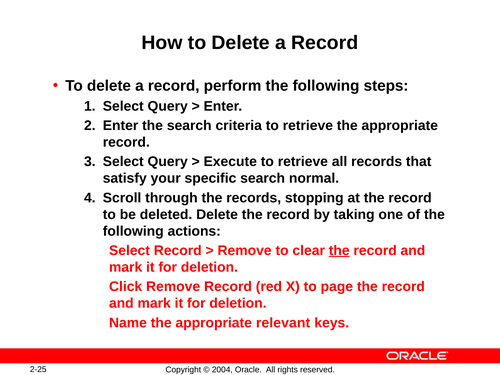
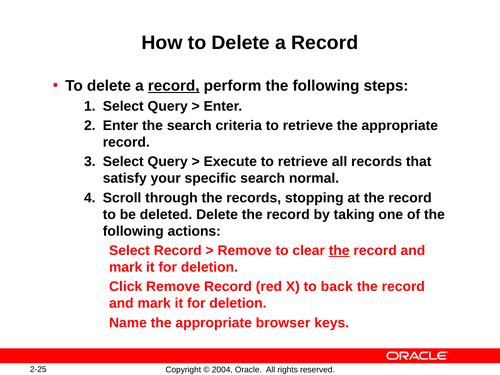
record underline: none -> present (174, 86)
page: page -> back (337, 287)
relevant: relevant -> browser (283, 323)
